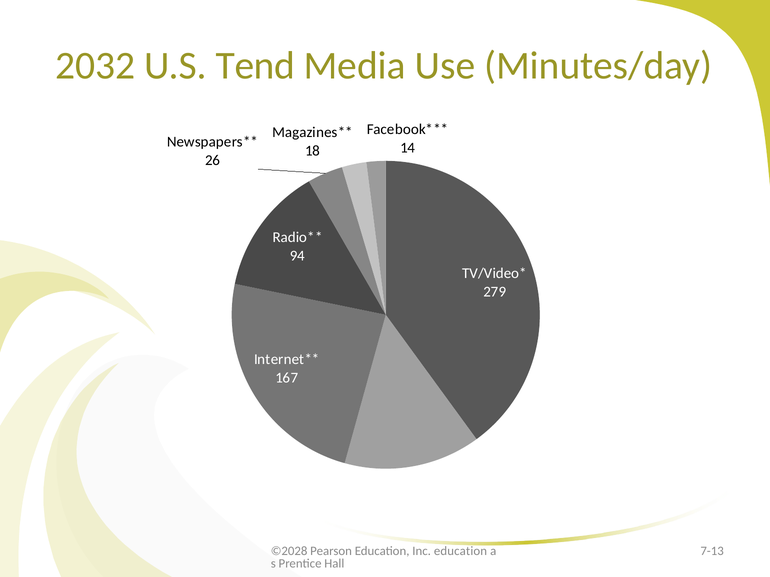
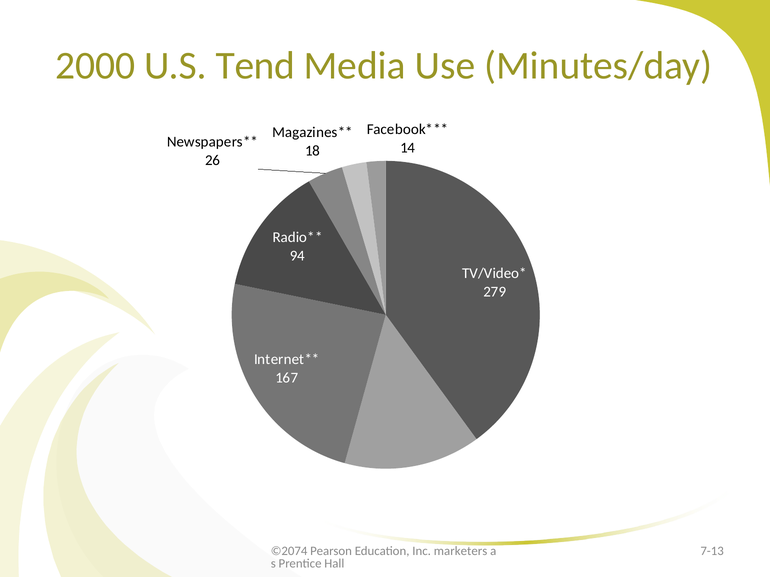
2032: 2032 -> 2000 (95, 66)
©2028: ©2028 -> ©2074 (289, 551)
Inc education: education -> marketers (461, 551)
